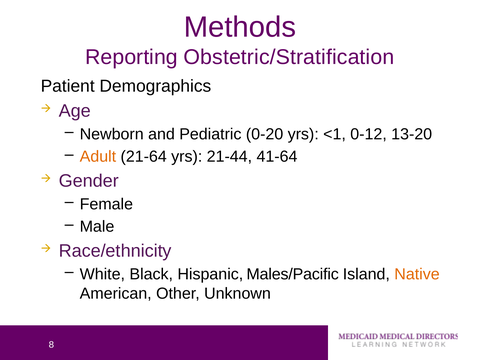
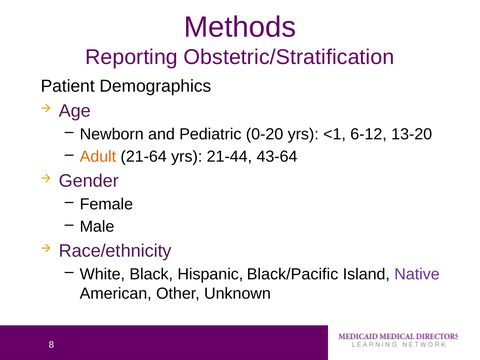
0-12: 0-12 -> 6-12 (369, 134)
41-64: 41-64 -> 43-64 (277, 157)
Males/Pacific: Males/Pacific -> Black/Pacific (293, 274)
Native colour: orange -> purple (417, 274)
